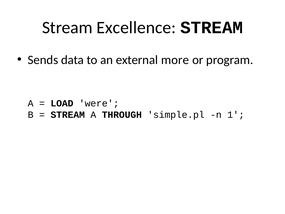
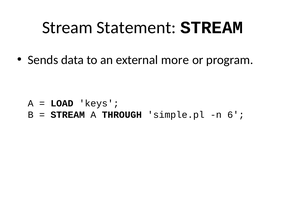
Excellence: Excellence -> Statement (136, 28)
were: were -> keys (99, 103)
1: 1 -> 6 (236, 115)
